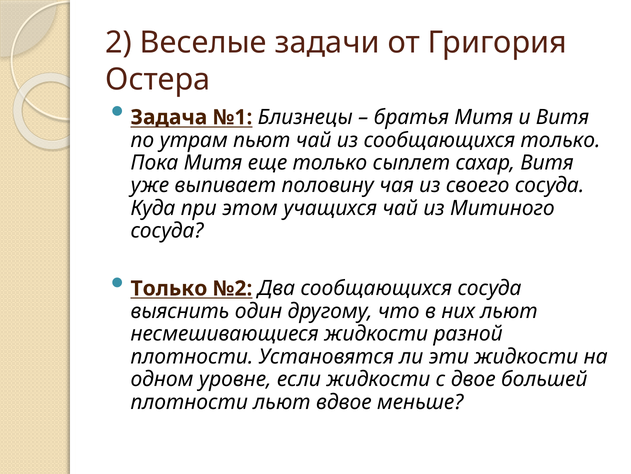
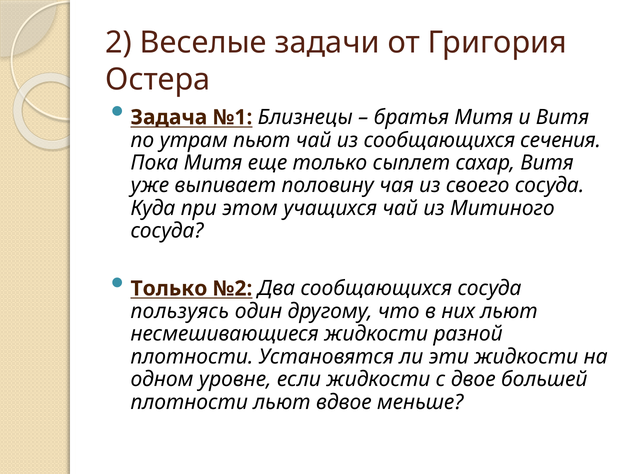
сообщающихся только: только -> сечения (561, 140)
выяснить: выяснить -> пользуясь (180, 311)
